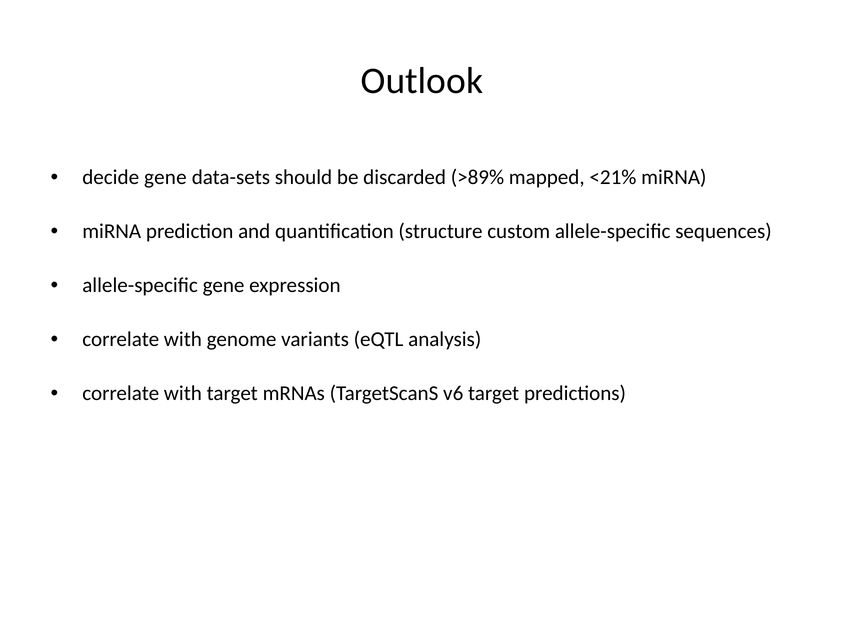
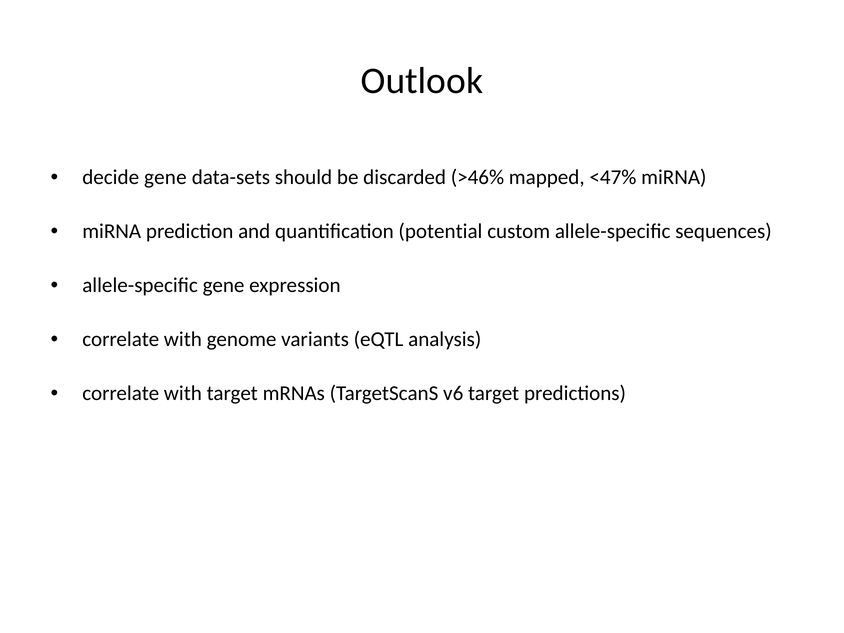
>89%: >89% -> >46% (477, 177)
<21%: <21% -> <47% (613, 177)
structure: structure -> potential (440, 231)
